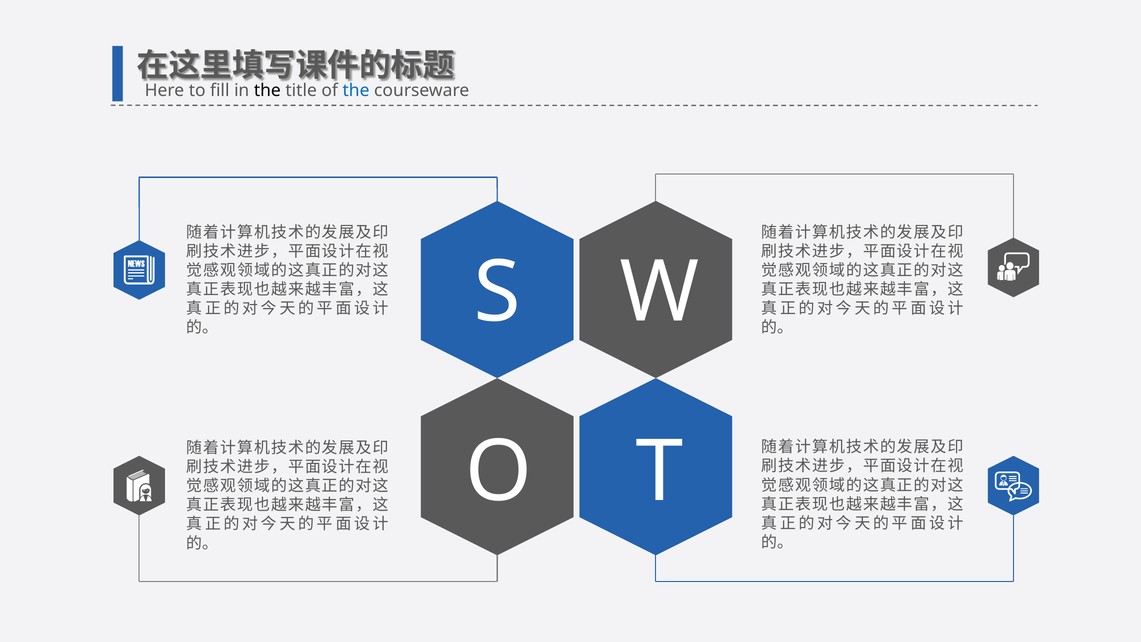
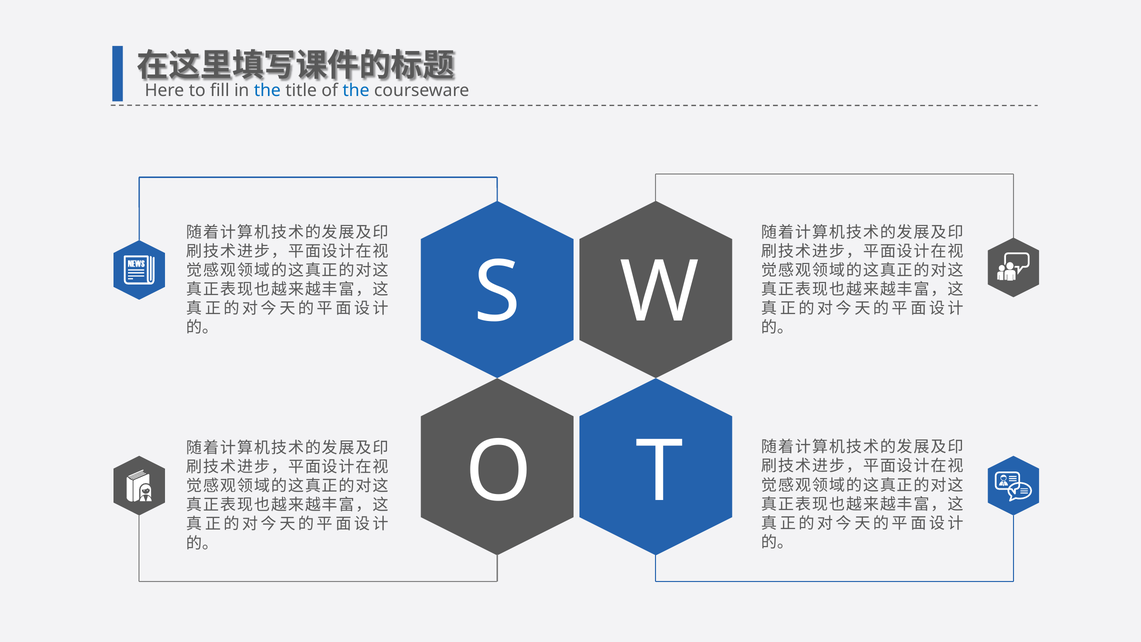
the colour: black -> blue (267, 91)
